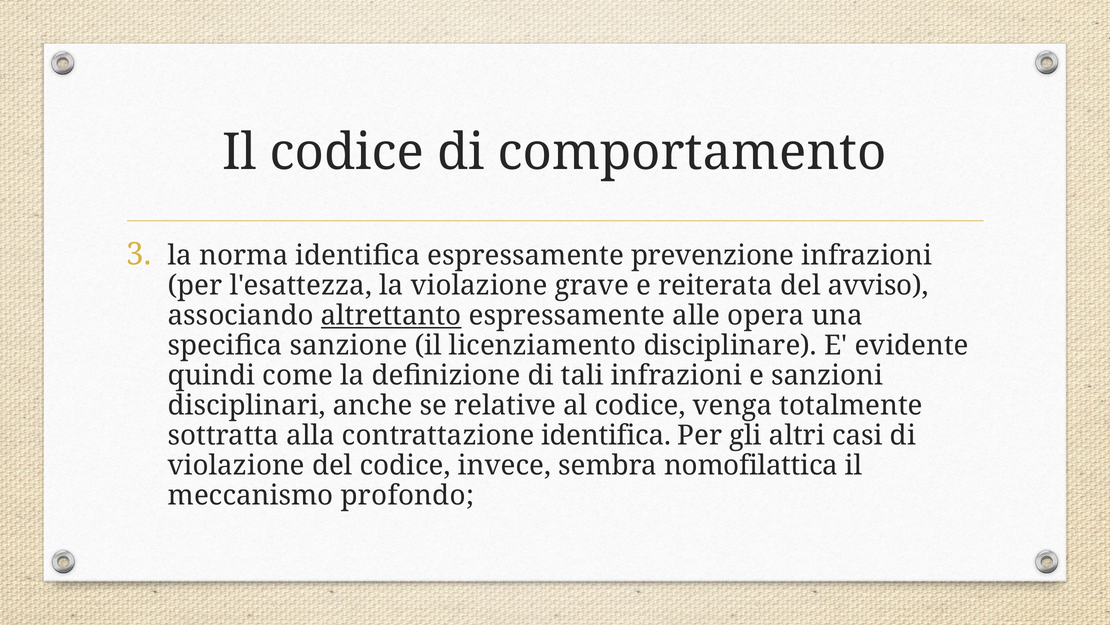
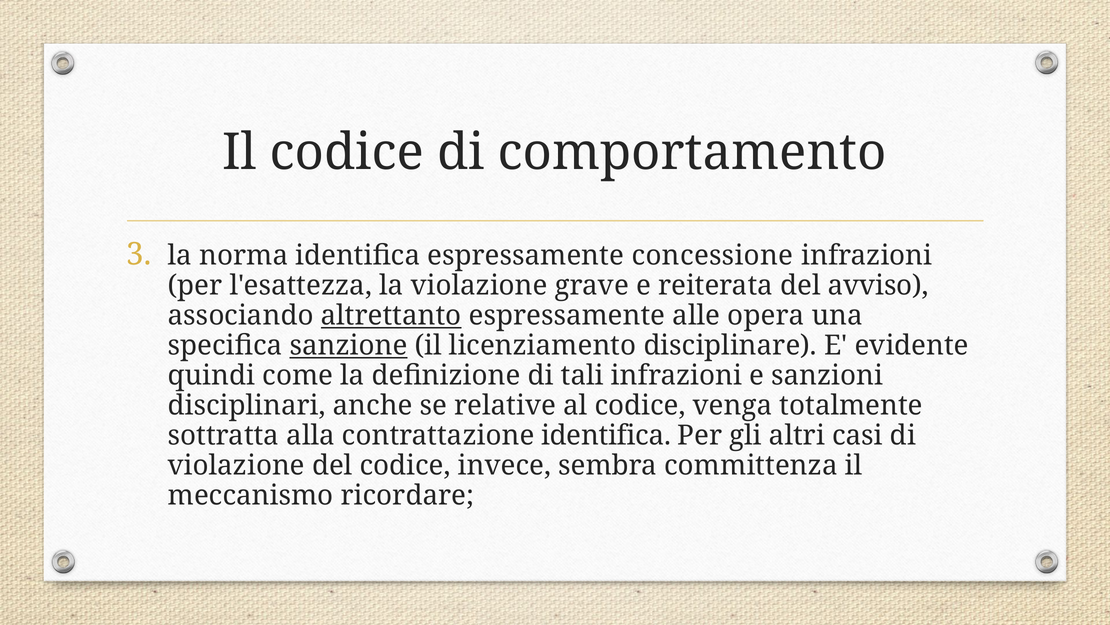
prevenzione: prevenzione -> concessione (712, 256)
sanzione underline: none -> present (348, 345)
nomofilattica: nomofilattica -> committenza (751, 465)
profondo: profondo -> ricordare (407, 495)
